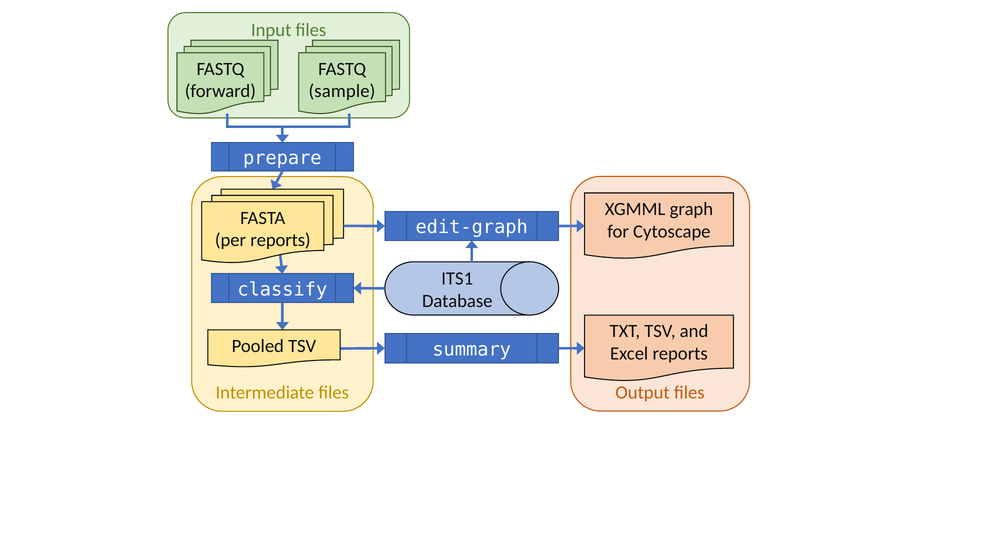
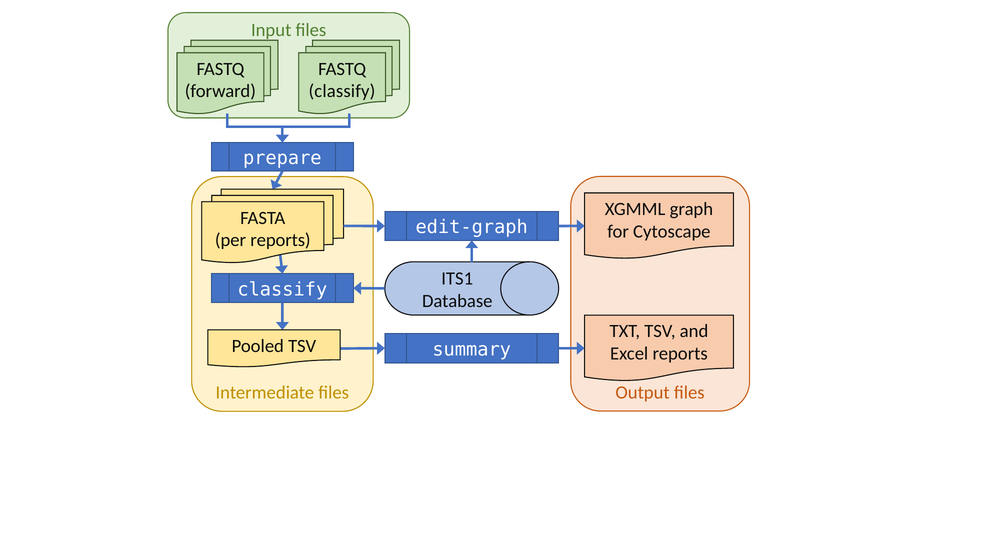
sample: sample -> classify (342, 91)
